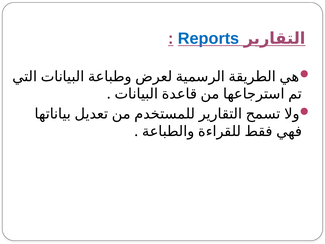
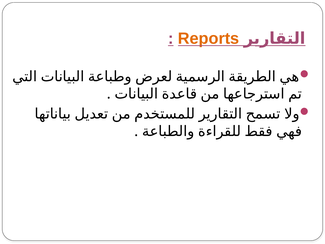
Reports colour: blue -> orange (209, 39)
